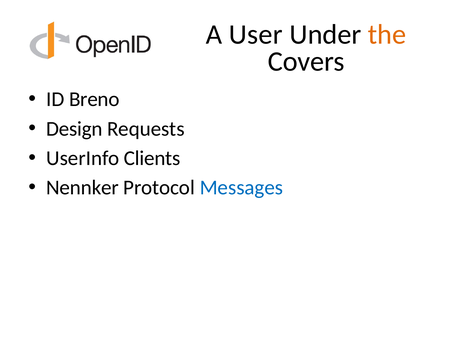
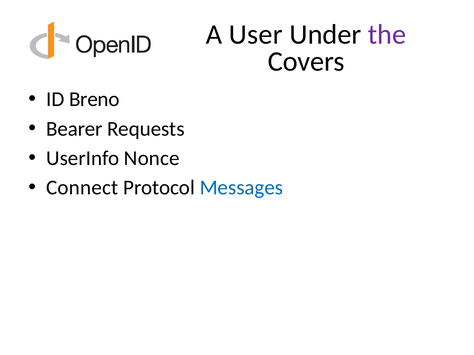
the colour: orange -> purple (387, 35)
Design: Design -> Bearer (74, 129)
Clients: Clients -> Nonce (152, 158)
Nennker: Nennker -> Connect (82, 188)
